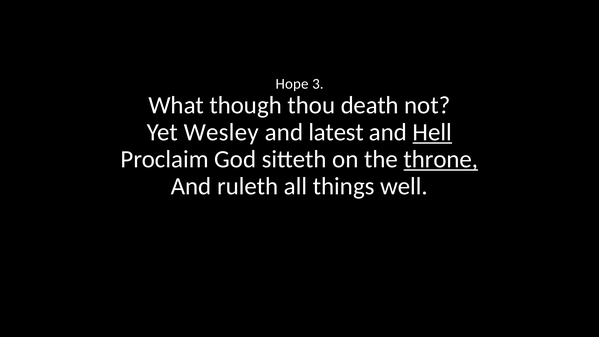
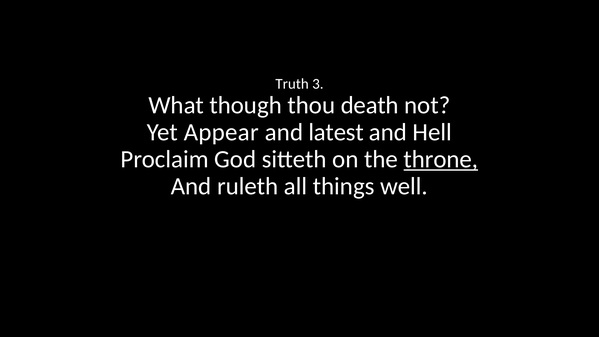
Hope: Hope -> Truth (292, 84)
Wesley: Wesley -> Appear (221, 132)
Hell underline: present -> none (432, 132)
